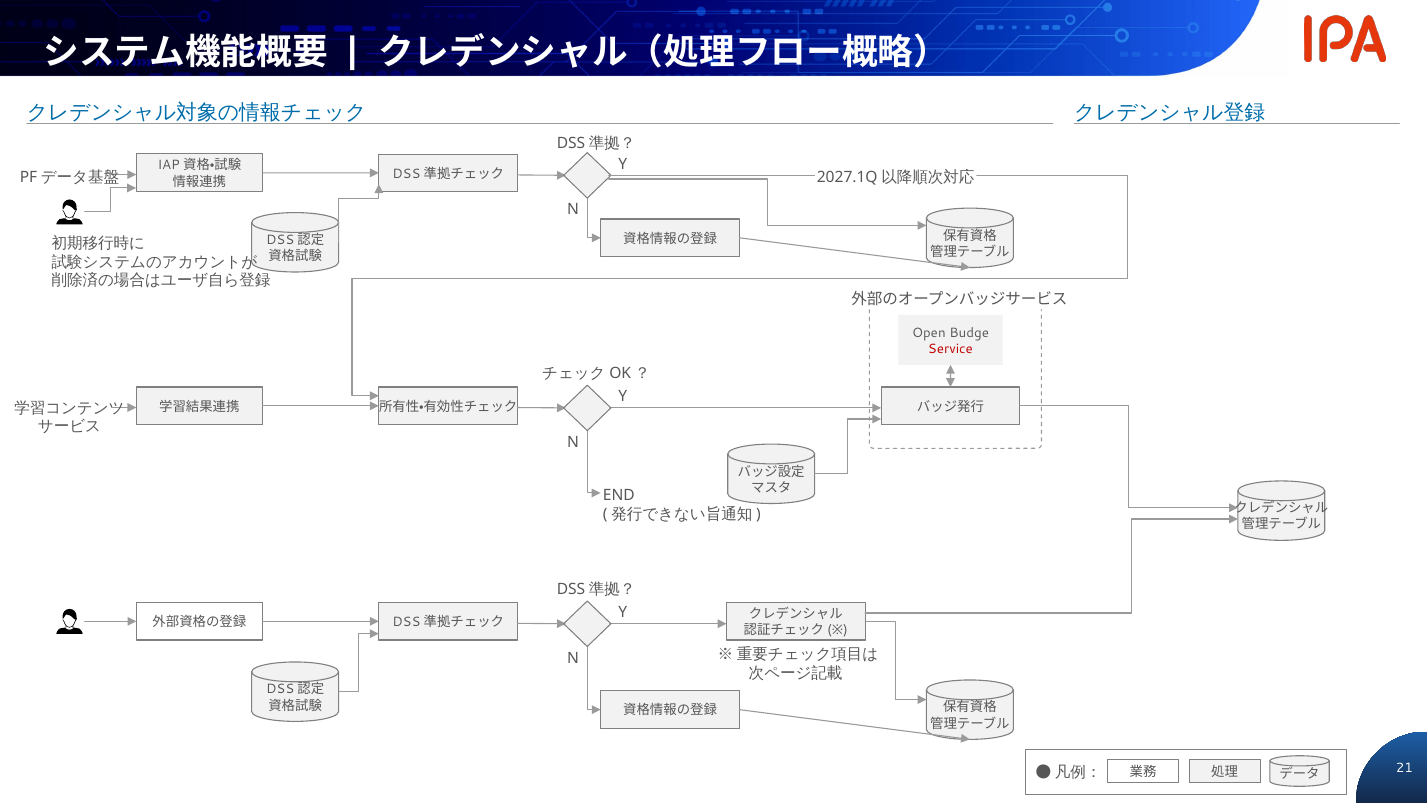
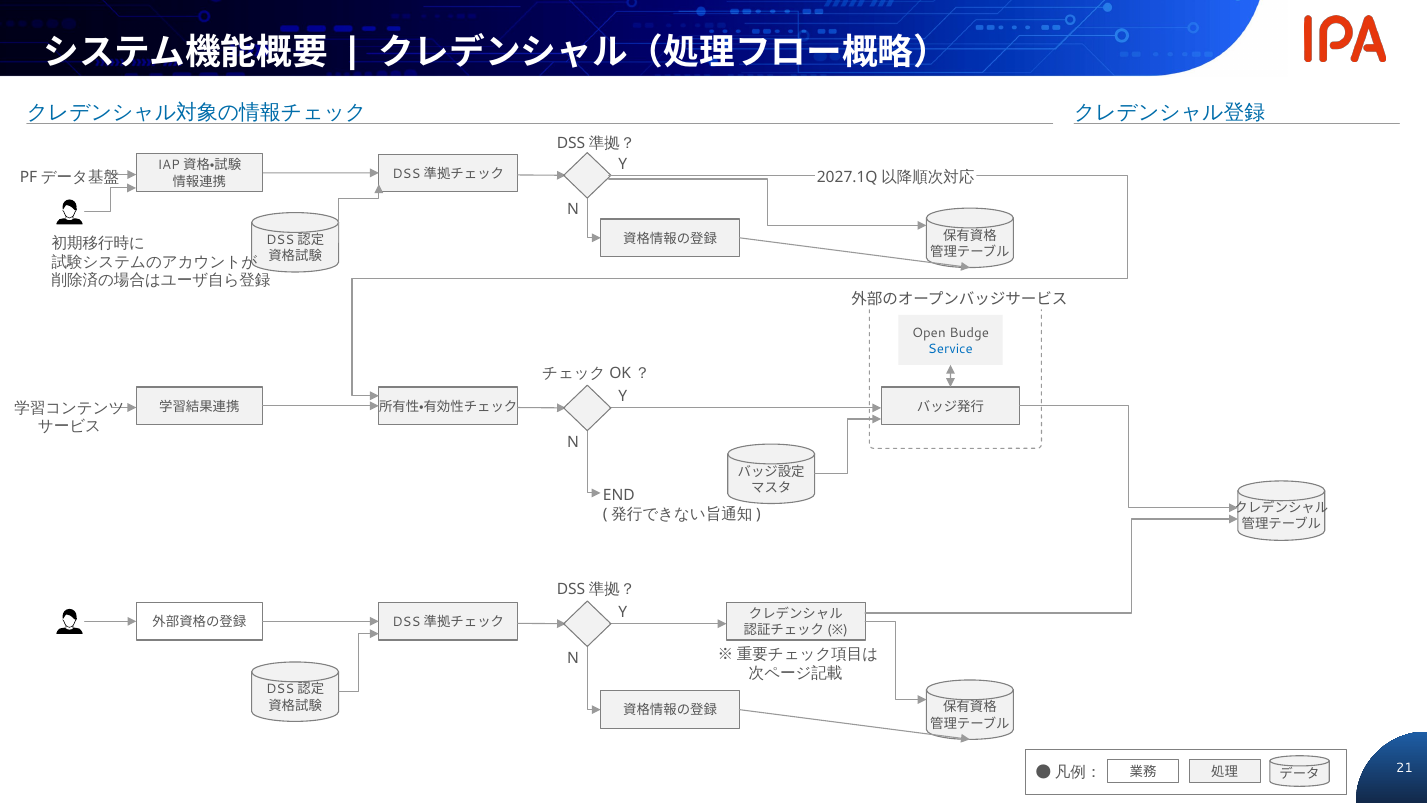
Service colour: red -> blue (950, 349)
